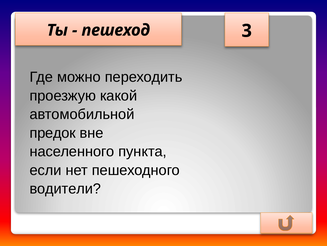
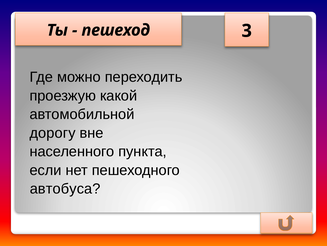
предок: предок -> дорогу (53, 133)
водители: водители -> автобуса (65, 188)
